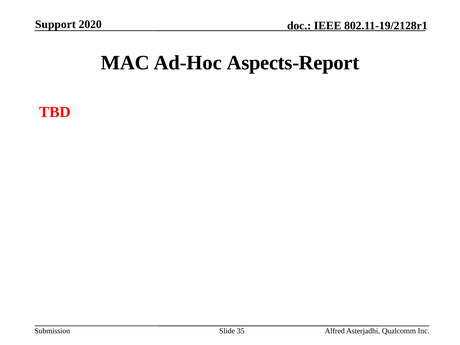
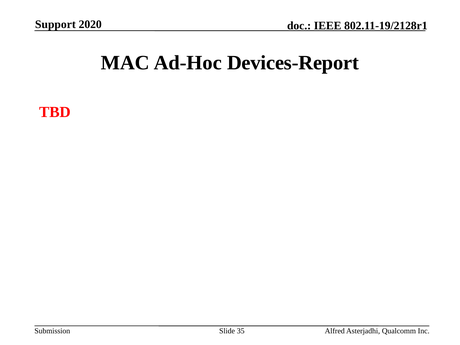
Aspects-Report: Aspects-Report -> Devices-Report (293, 63)
